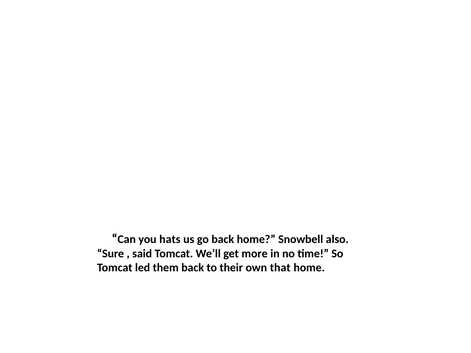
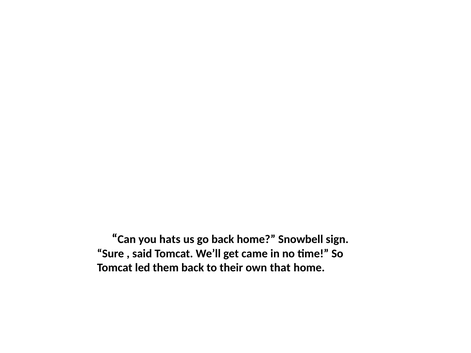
also: also -> sign (337, 239)
more: more -> came (255, 254)
